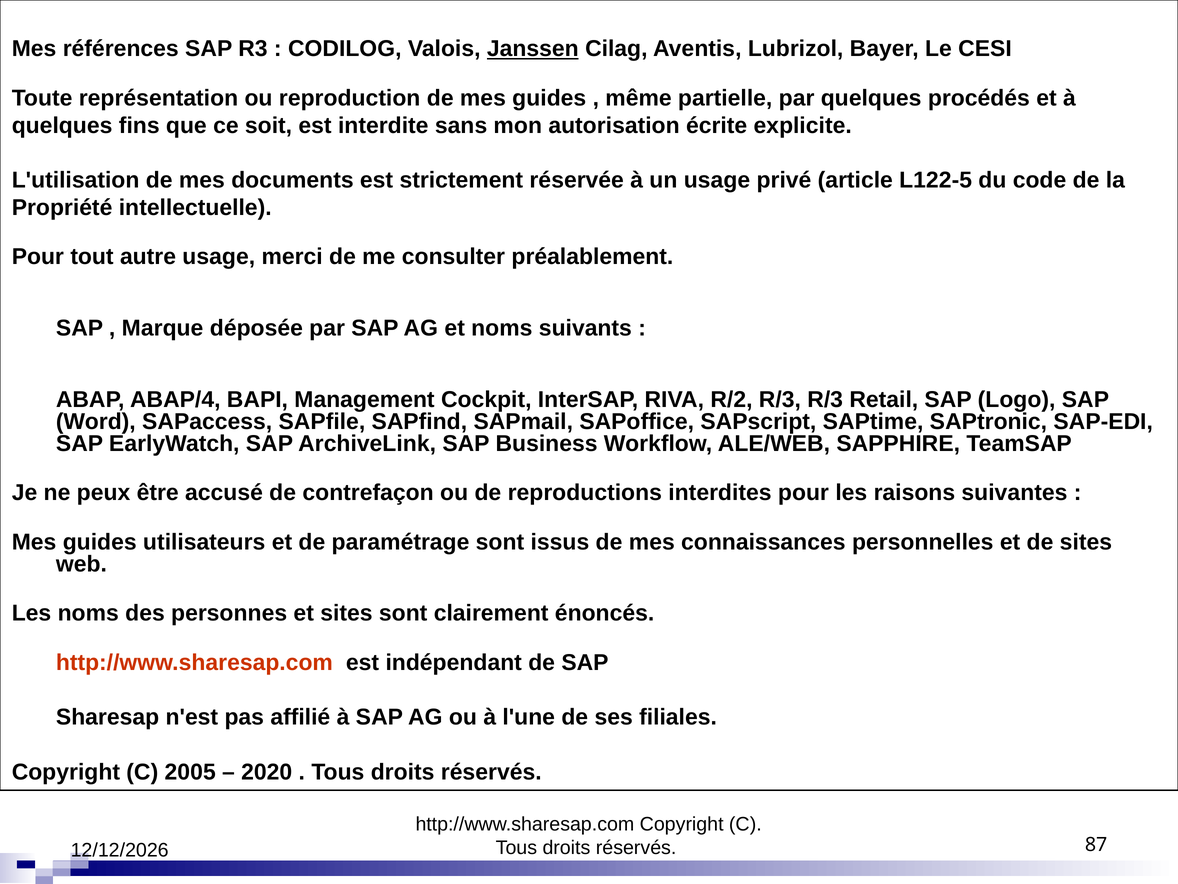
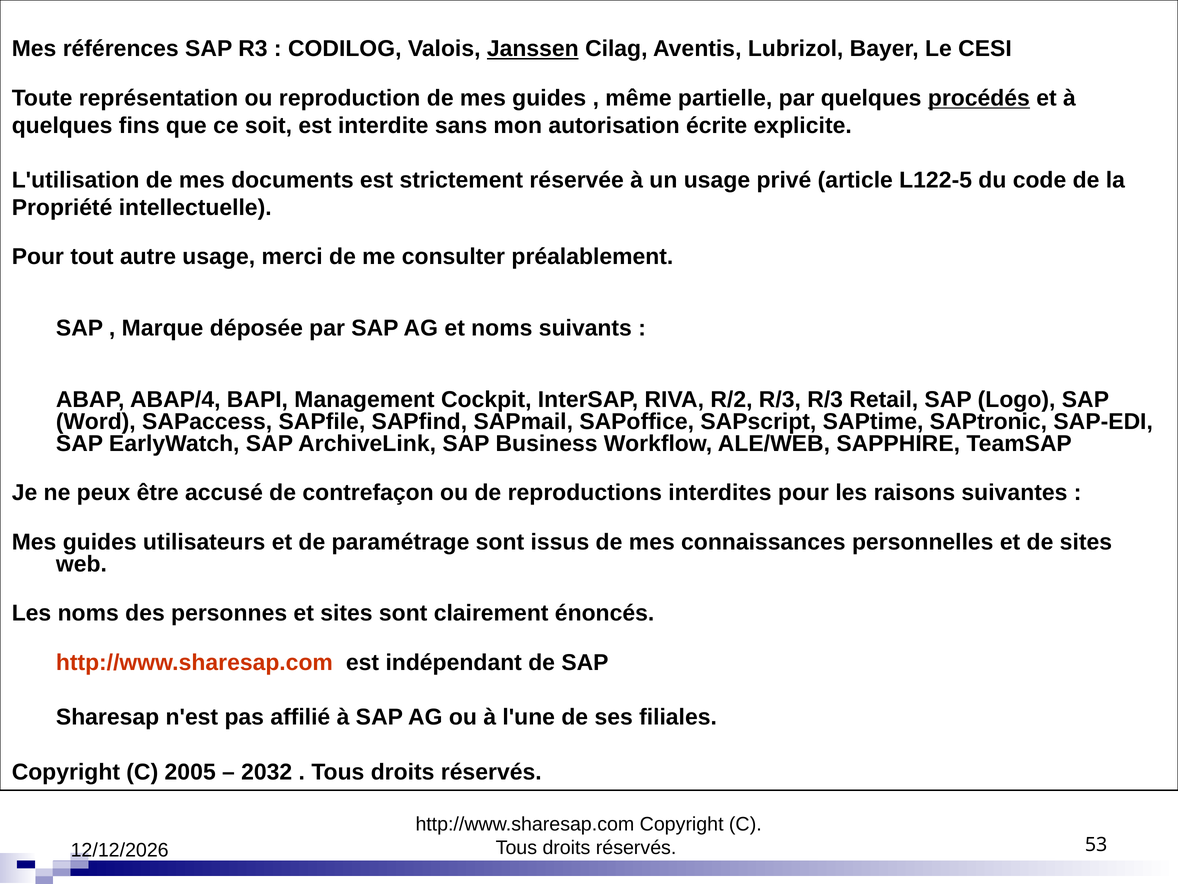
procédés underline: none -> present (979, 98)
2020: 2020 -> 2032 (267, 772)
87: 87 -> 53 (1096, 844)
